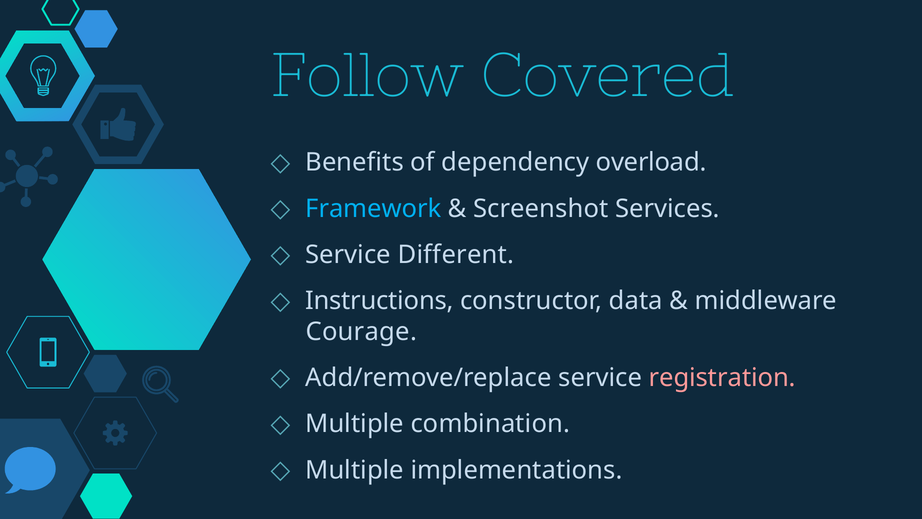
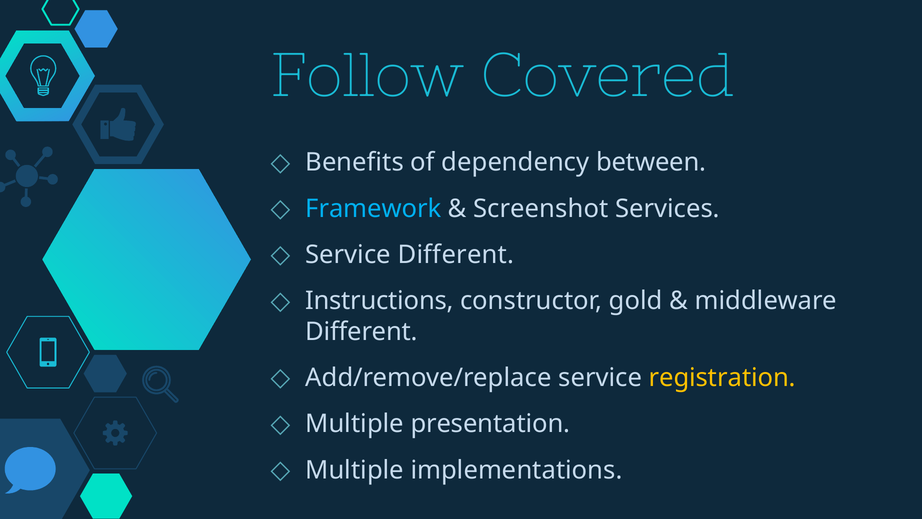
overload: overload -> between (651, 162)
data: data -> gold (636, 301)
Courage: Courage -> Different (362, 331)
registration colour: pink -> yellow (722, 378)
combination: combination -> presentation (490, 424)
